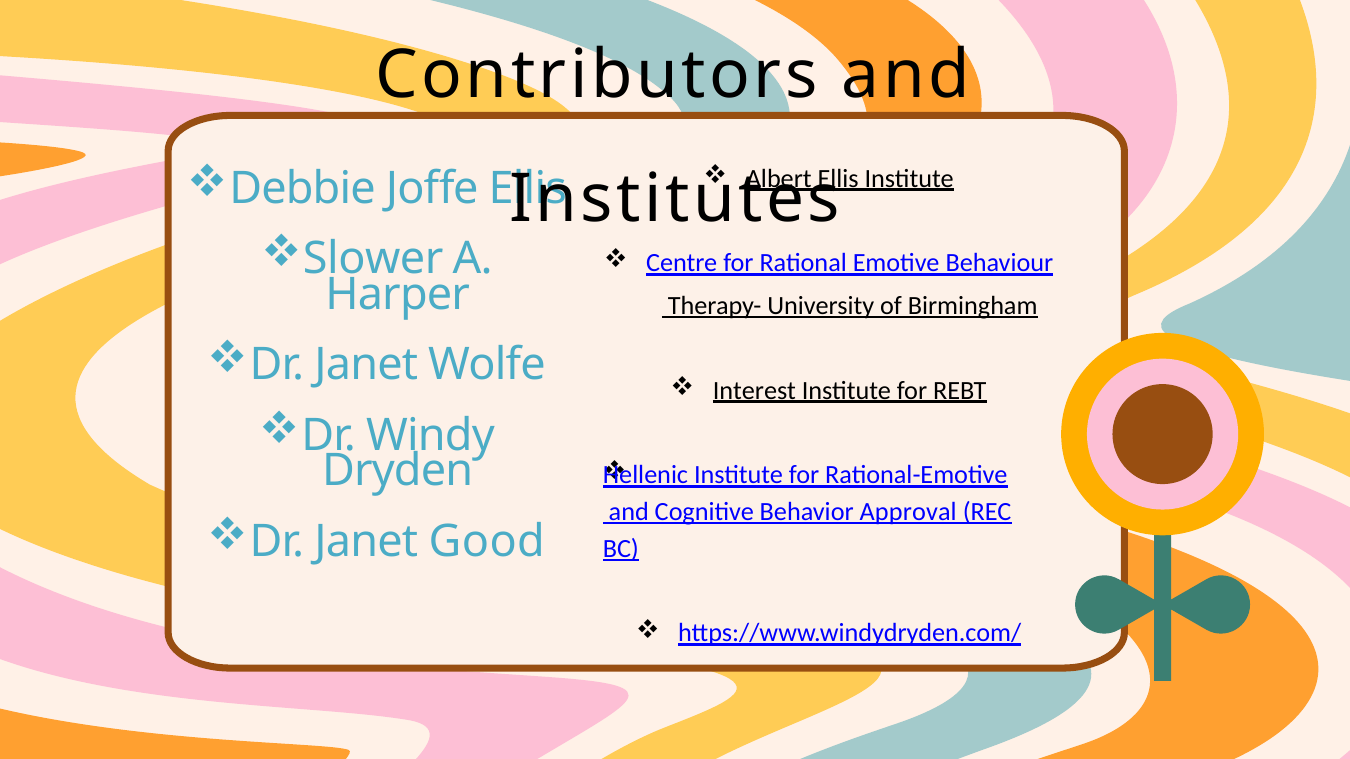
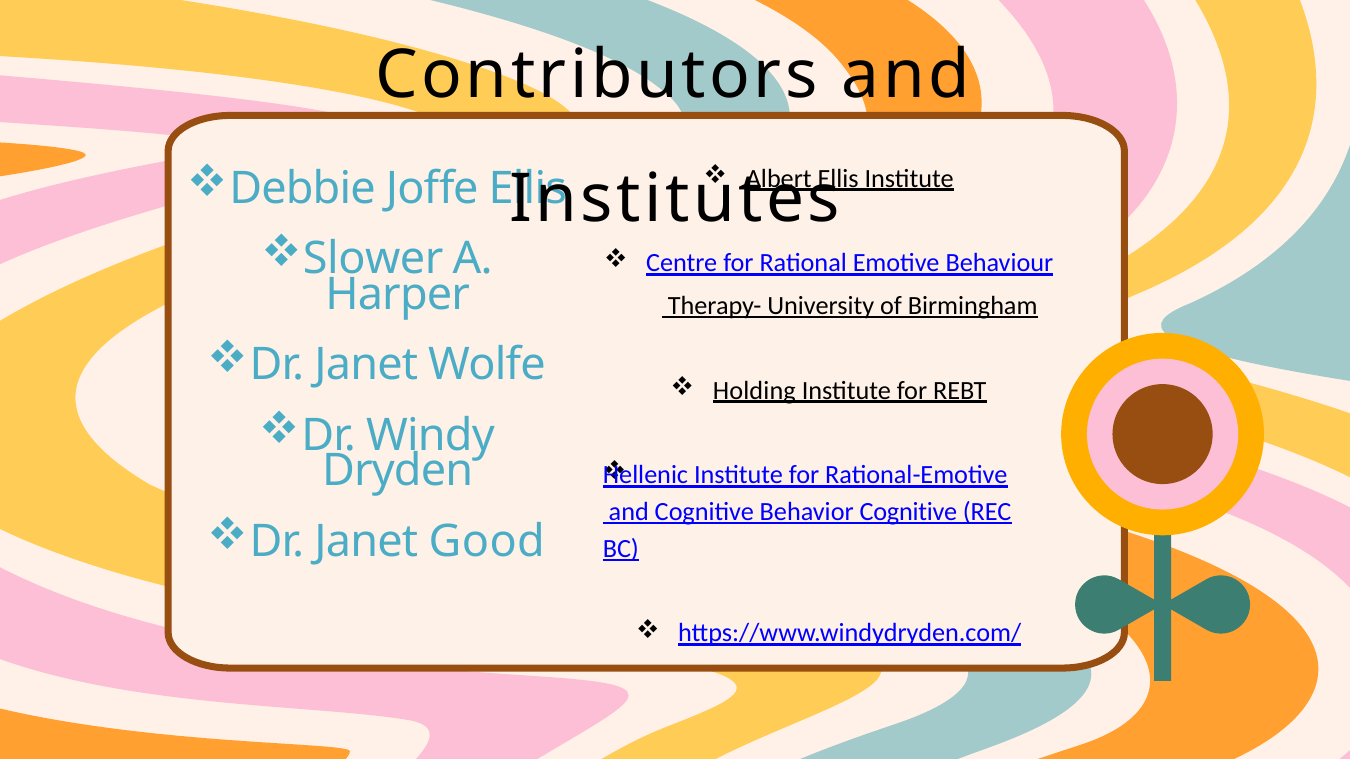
Interest: Interest -> Holding (754, 391)
Behavior Approval: Approval -> Cognitive (908, 512)
